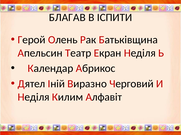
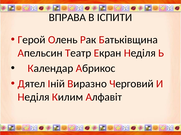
БЛАГАВ: БЛАГАВ -> ВПРАВА (67, 18)
